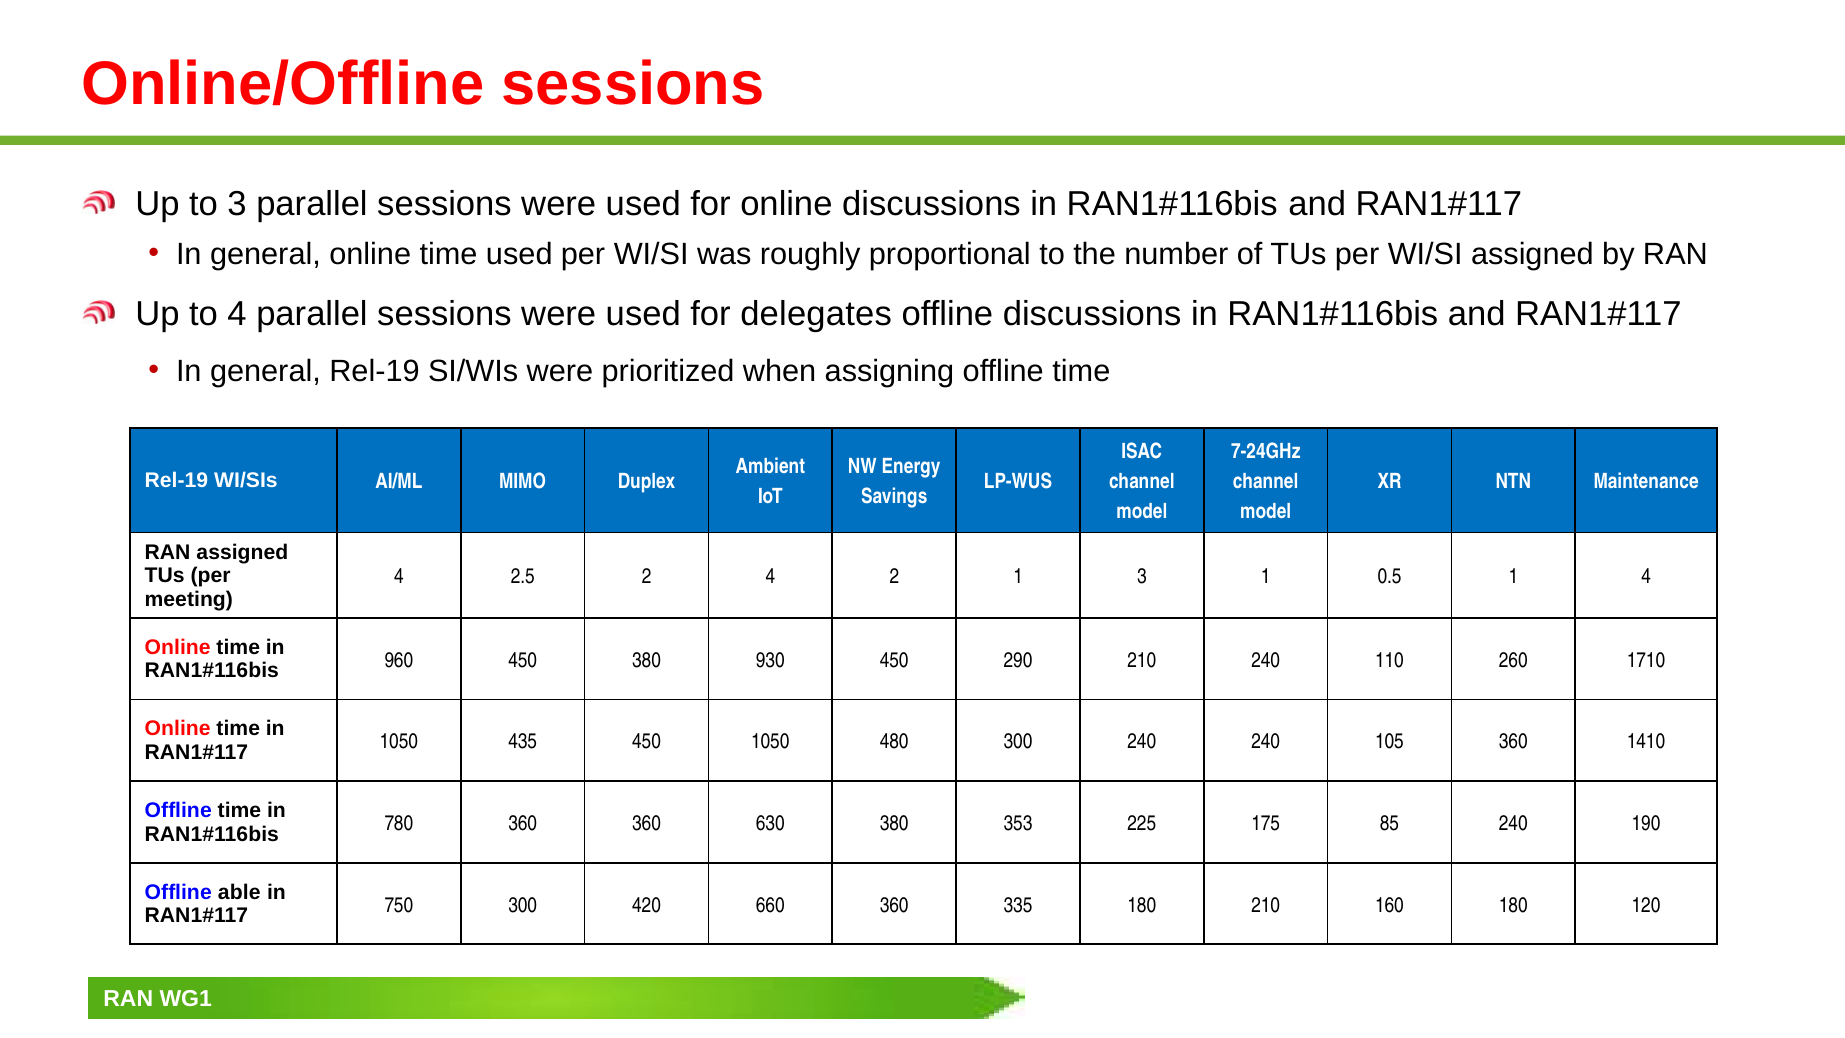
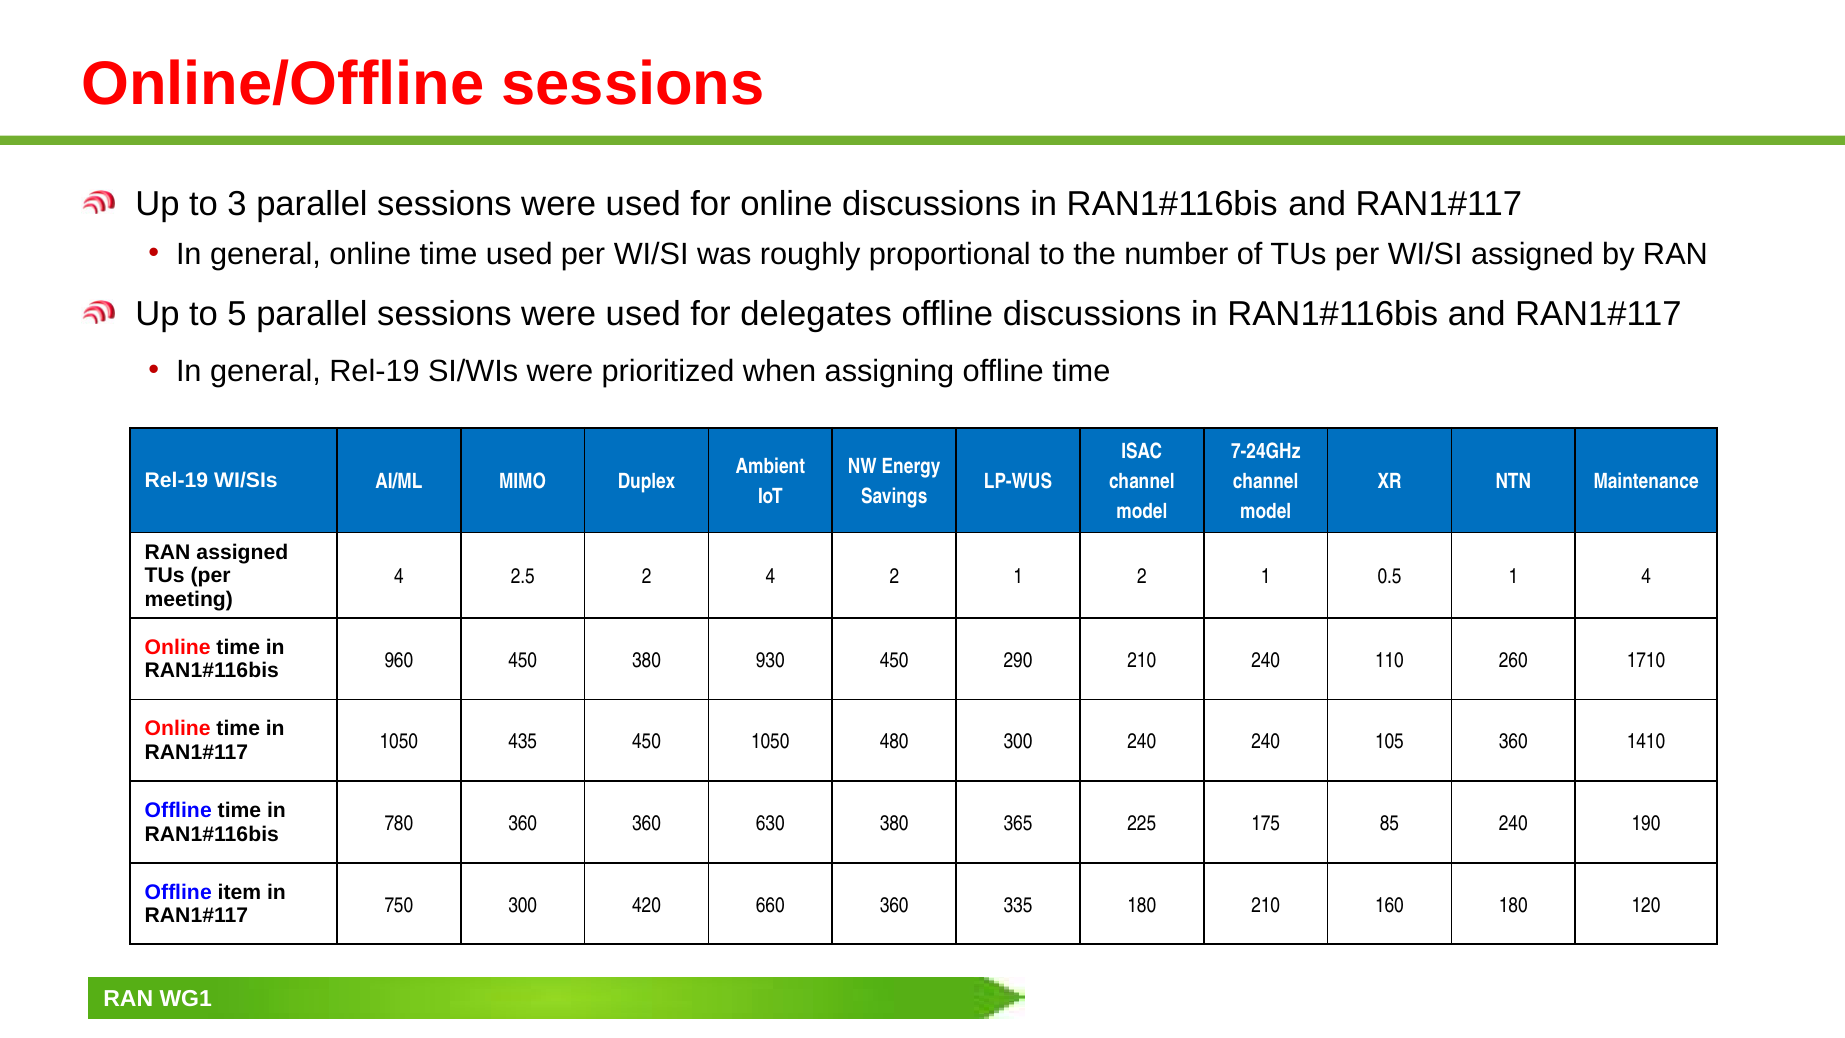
to 4: 4 -> 5 (237, 314)
1 3: 3 -> 2 (1142, 577)
353: 353 -> 365 (1018, 823)
able: able -> item (239, 892)
